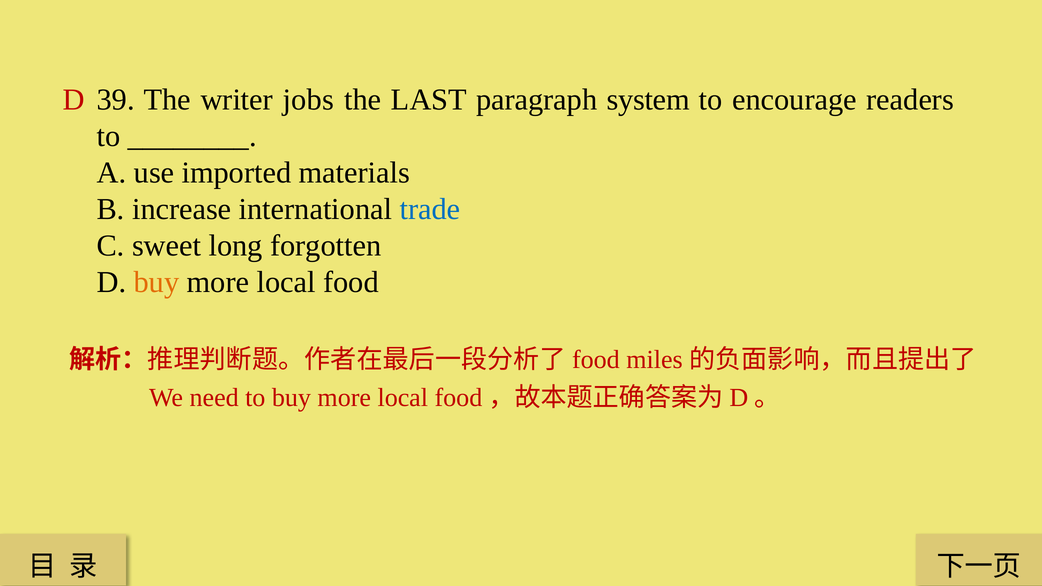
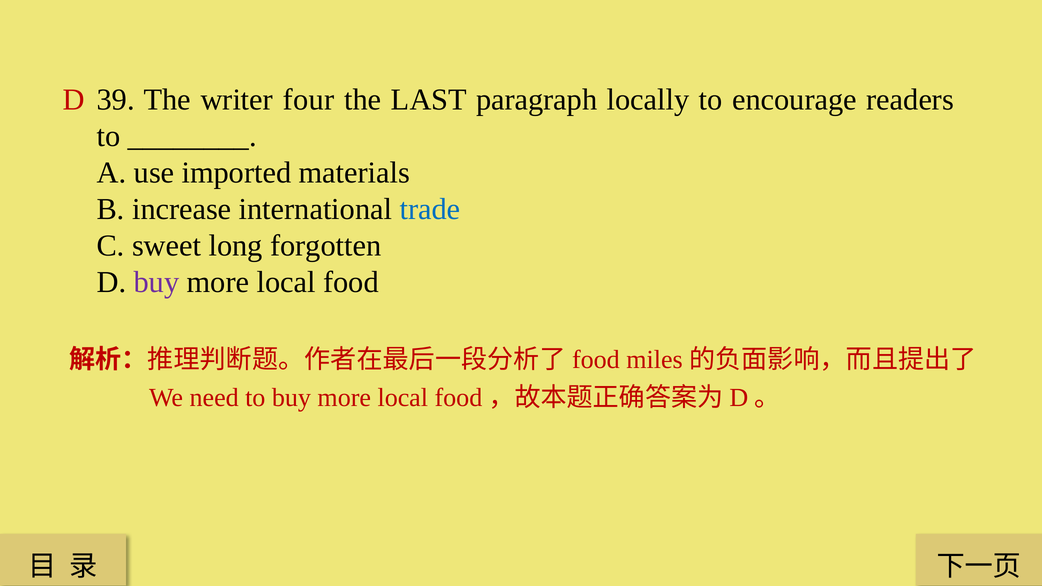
jobs: jobs -> four (308, 100)
system: system -> locally (648, 100)
buy colour: orange -> purple (157, 282)
